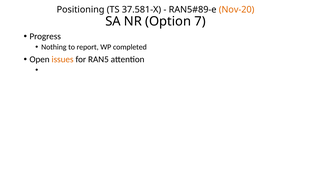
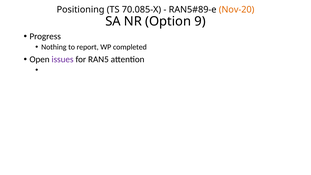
37.581-X: 37.581-X -> 70.085-X (141, 10)
7: 7 -> 9 (200, 21)
issues colour: orange -> purple (63, 59)
